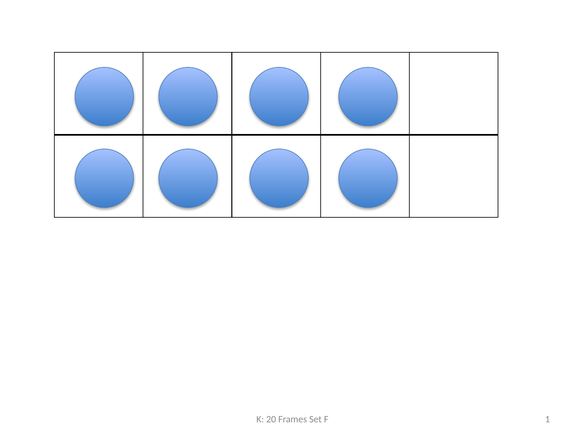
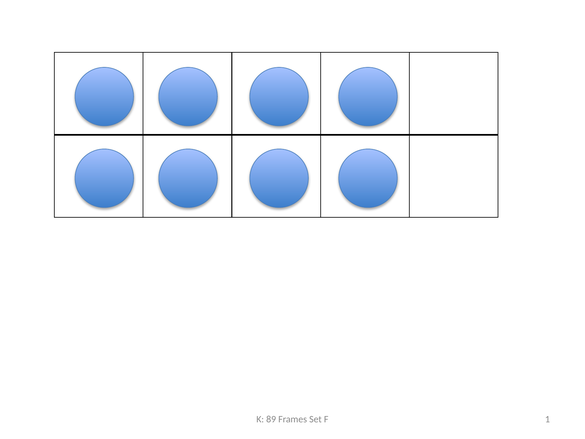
20: 20 -> 89 (271, 419)
